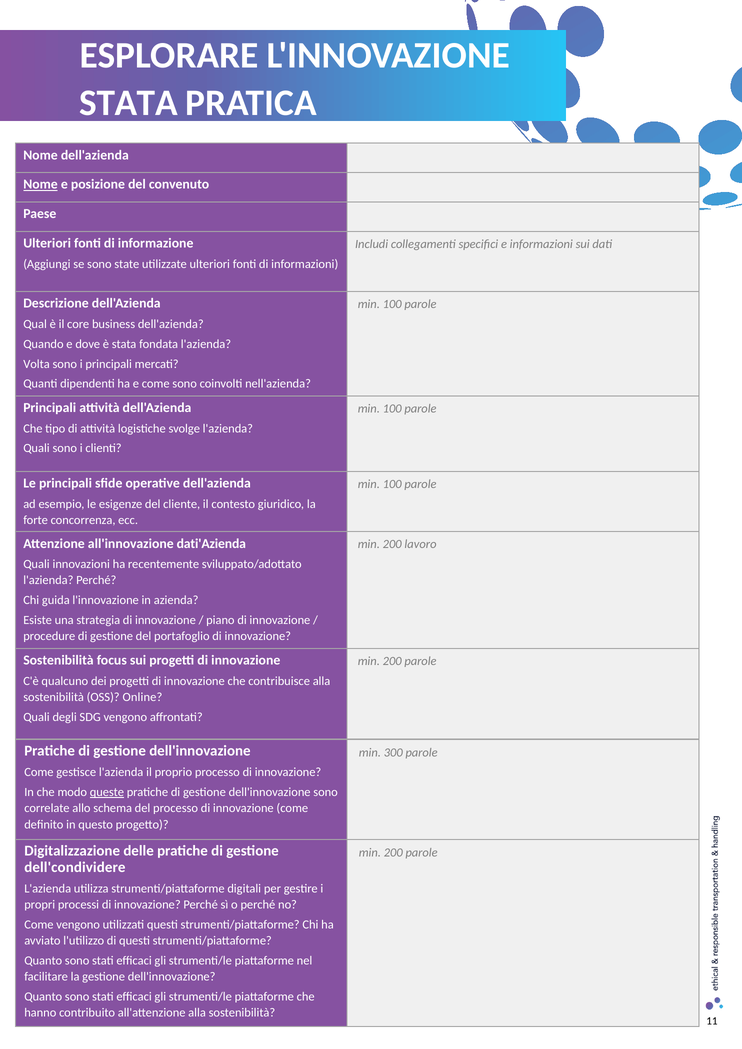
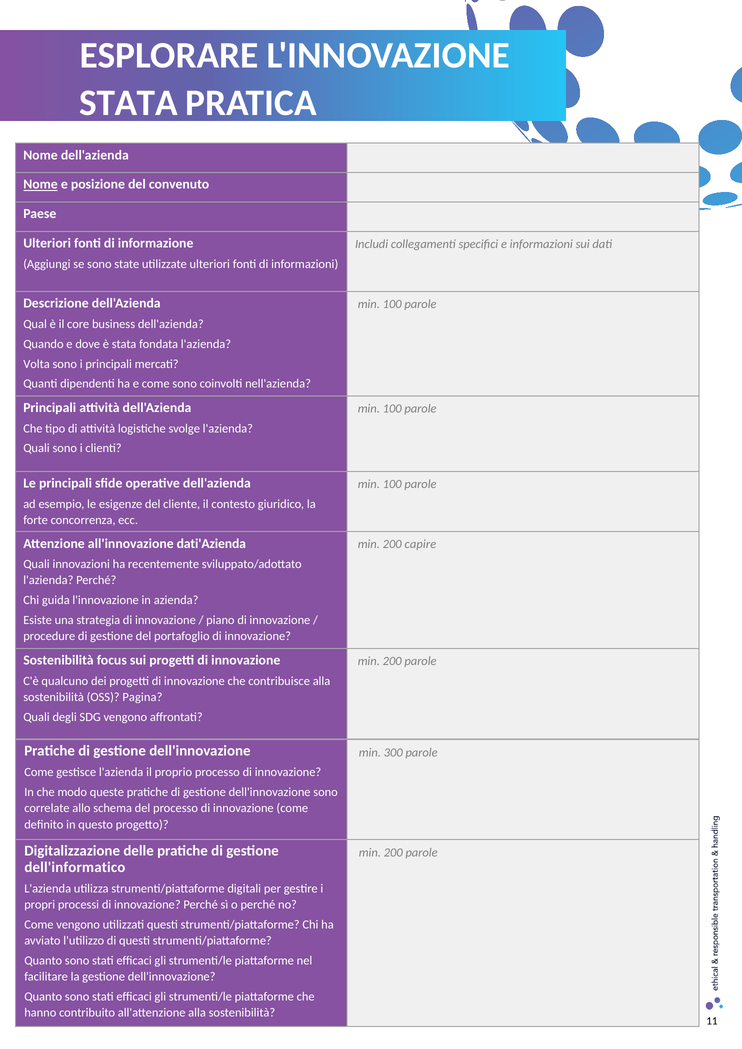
lavoro: lavoro -> capire (420, 545)
Online: Online -> Pagina (142, 697)
queste underline: present -> none (107, 793)
dell'condividere: dell'condividere -> dell'informatico (75, 867)
